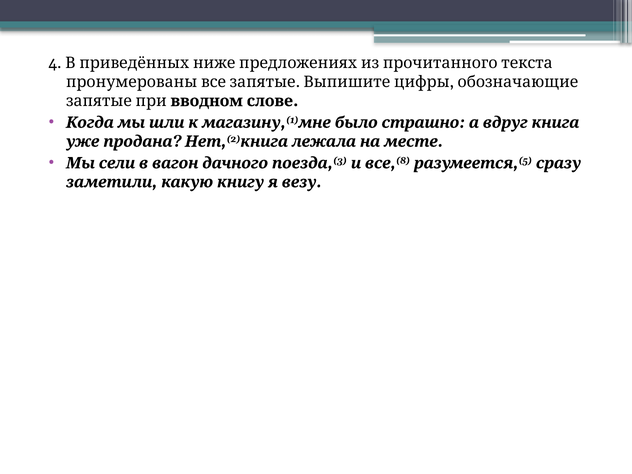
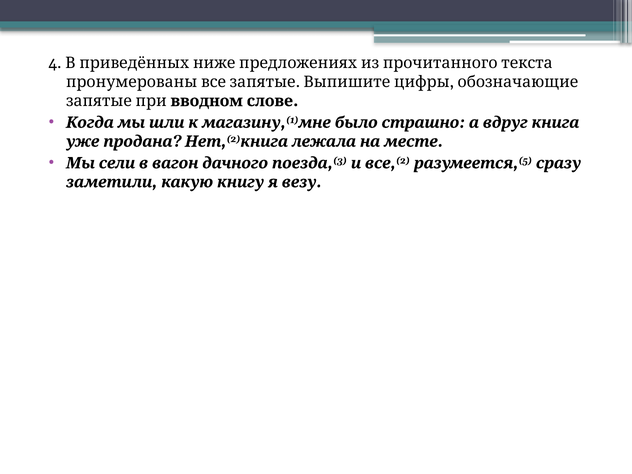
все 8: 8 -> 2 (403, 161)
